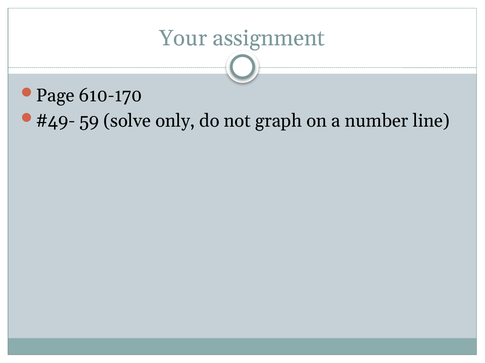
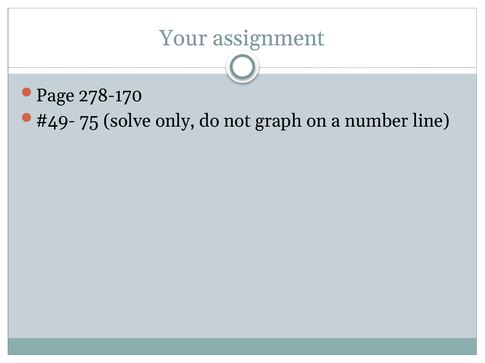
610-170: 610-170 -> 278-170 (111, 96)
59: 59 -> 75 (89, 121)
